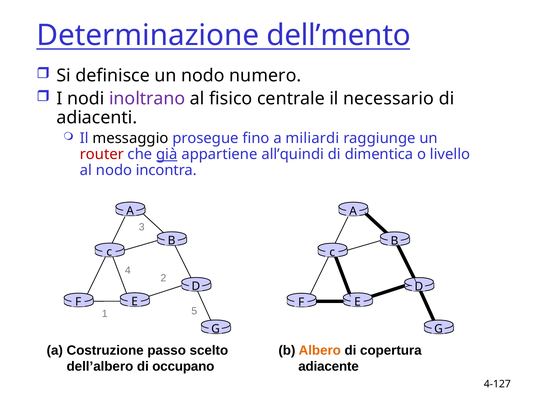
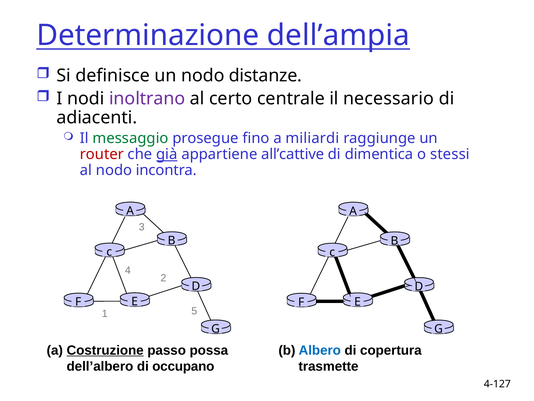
dell’mento: dell’mento -> dell’ampia (338, 35)
numero: numero -> distanze (265, 76)
fisico: fisico -> certo (231, 98)
messaggio colour: black -> green (131, 138)
all’quindi: all’quindi -> all’cattive (293, 154)
livello: livello -> stessi (450, 154)
Costruzione underline: none -> present (105, 350)
scelto: scelto -> possa (209, 350)
Albero colour: orange -> blue (320, 350)
adiacente: adiacente -> trasmette (328, 366)
